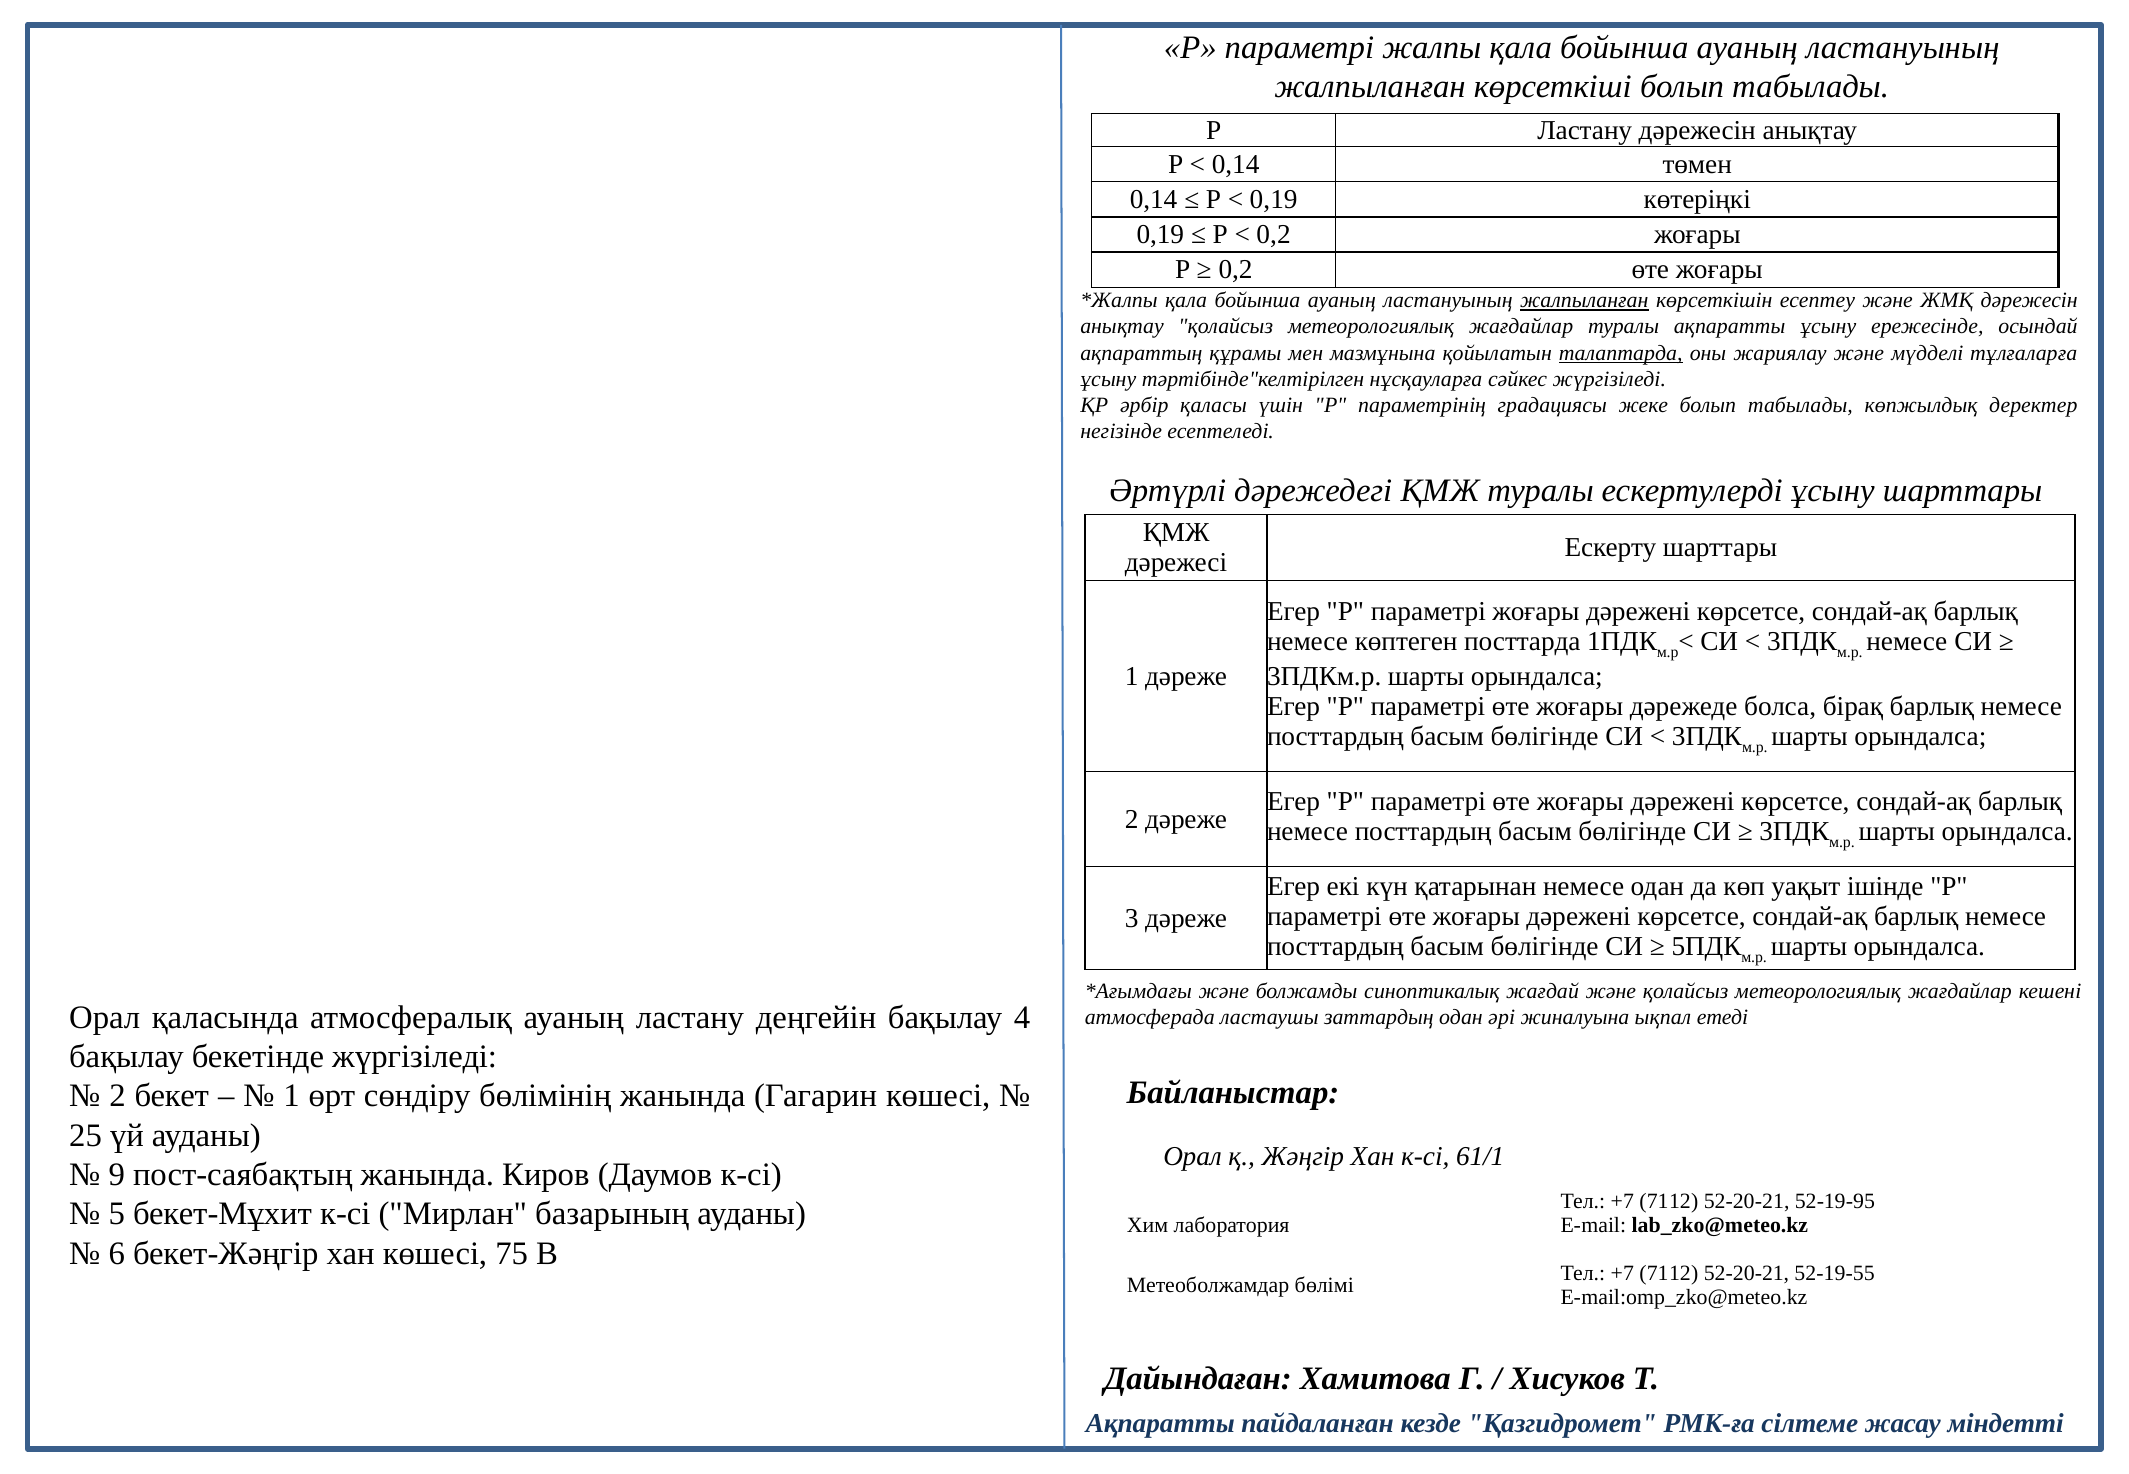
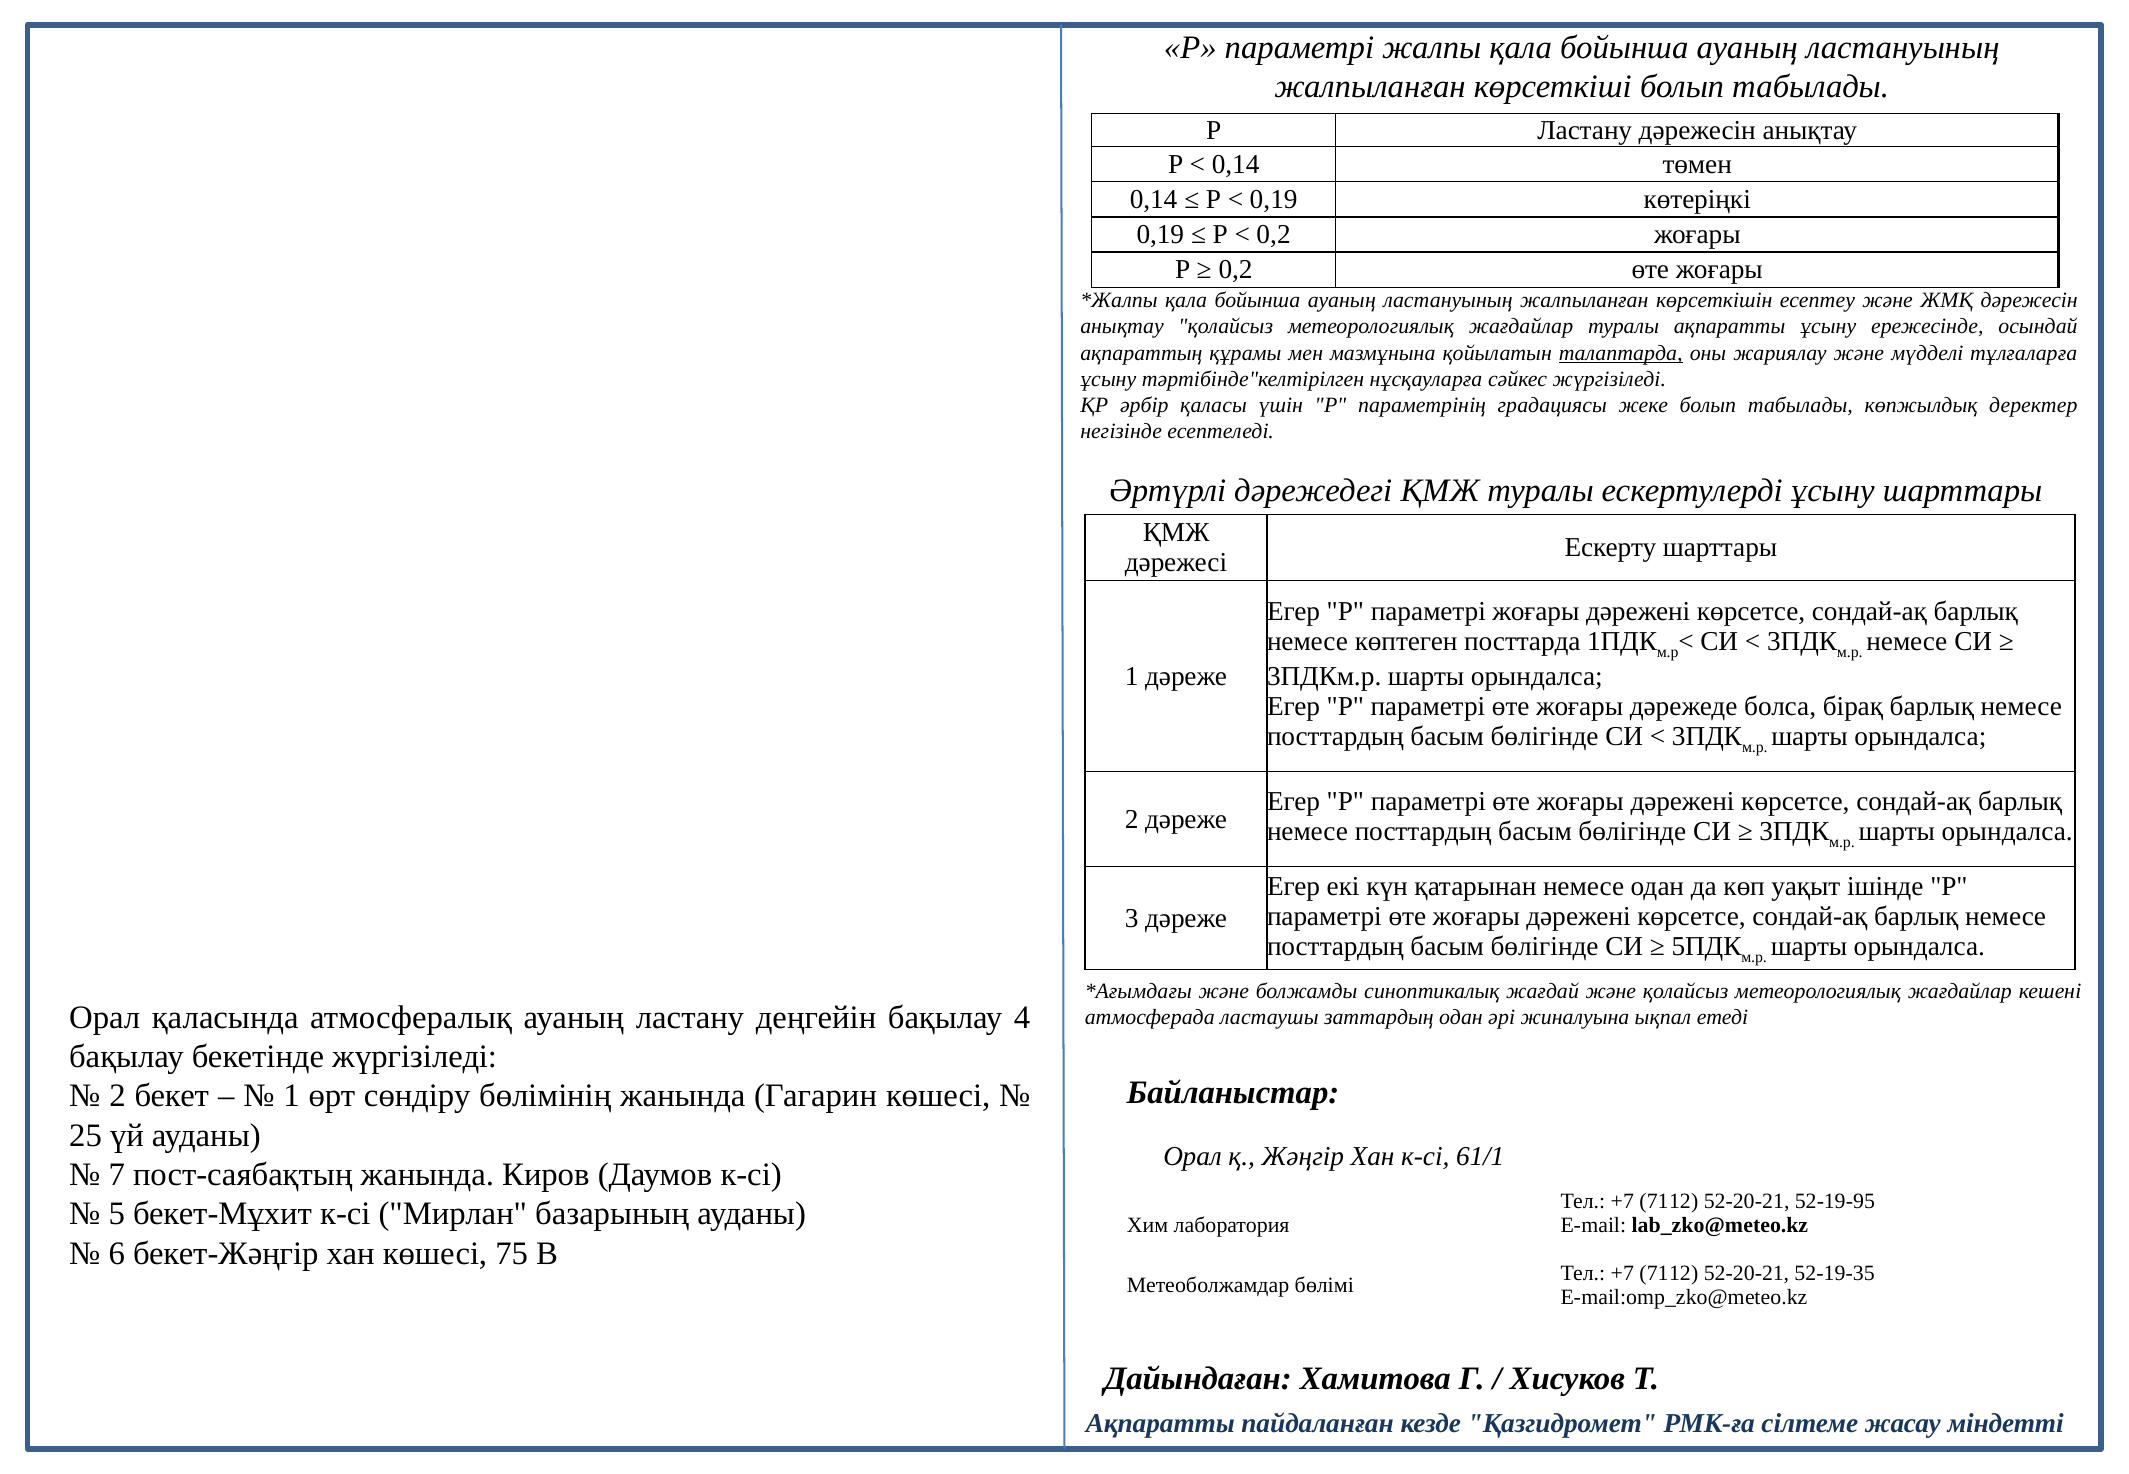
жалпыланған underline: present -> none (1584, 301)
9: 9 -> 7 (117, 1175)
52-19-55: 52-19-55 -> 52-19-35 (1835, 1273)
